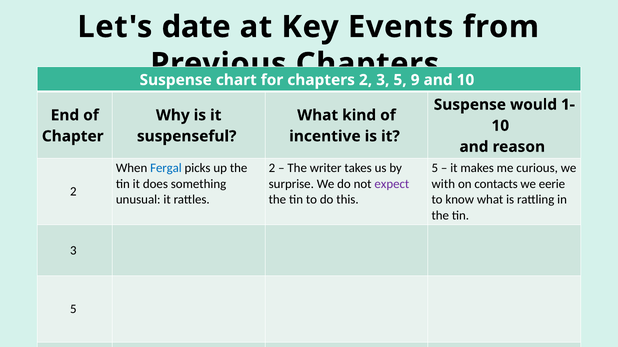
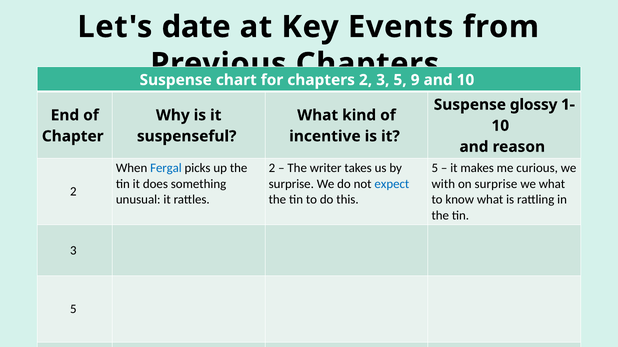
would: would -> glossy (534, 105)
expect colour: purple -> blue (392, 184)
on contacts: contacts -> surprise (496, 184)
we eerie: eerie -> what (552, 184)
